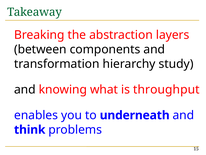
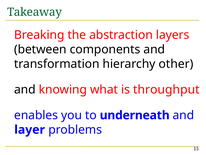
study: study -> other (176, 64)
think: think -> layer (30, 129)
